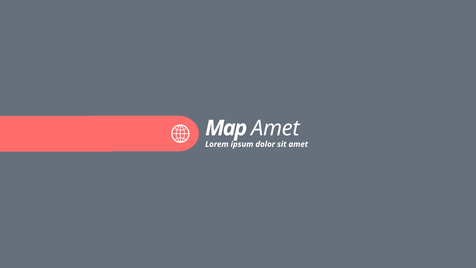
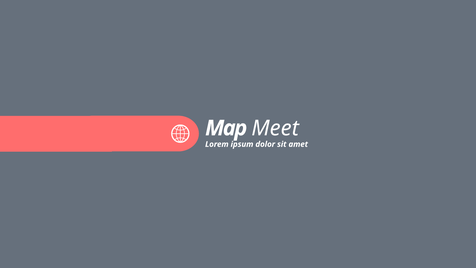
Amet: Amet -> Meet (275, 128)
